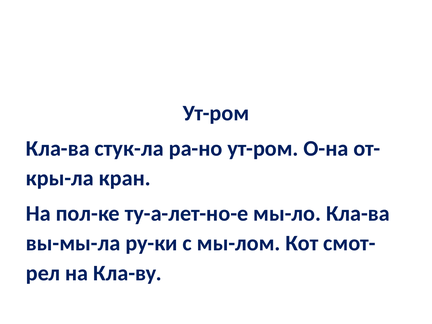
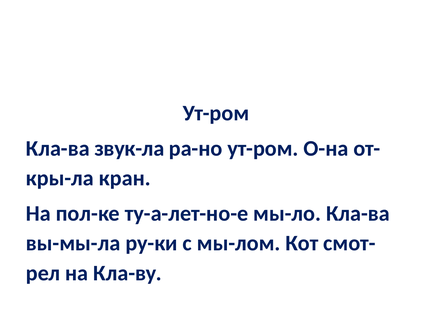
стук-ла: стук-ла -> звук-ла (129, 149)
